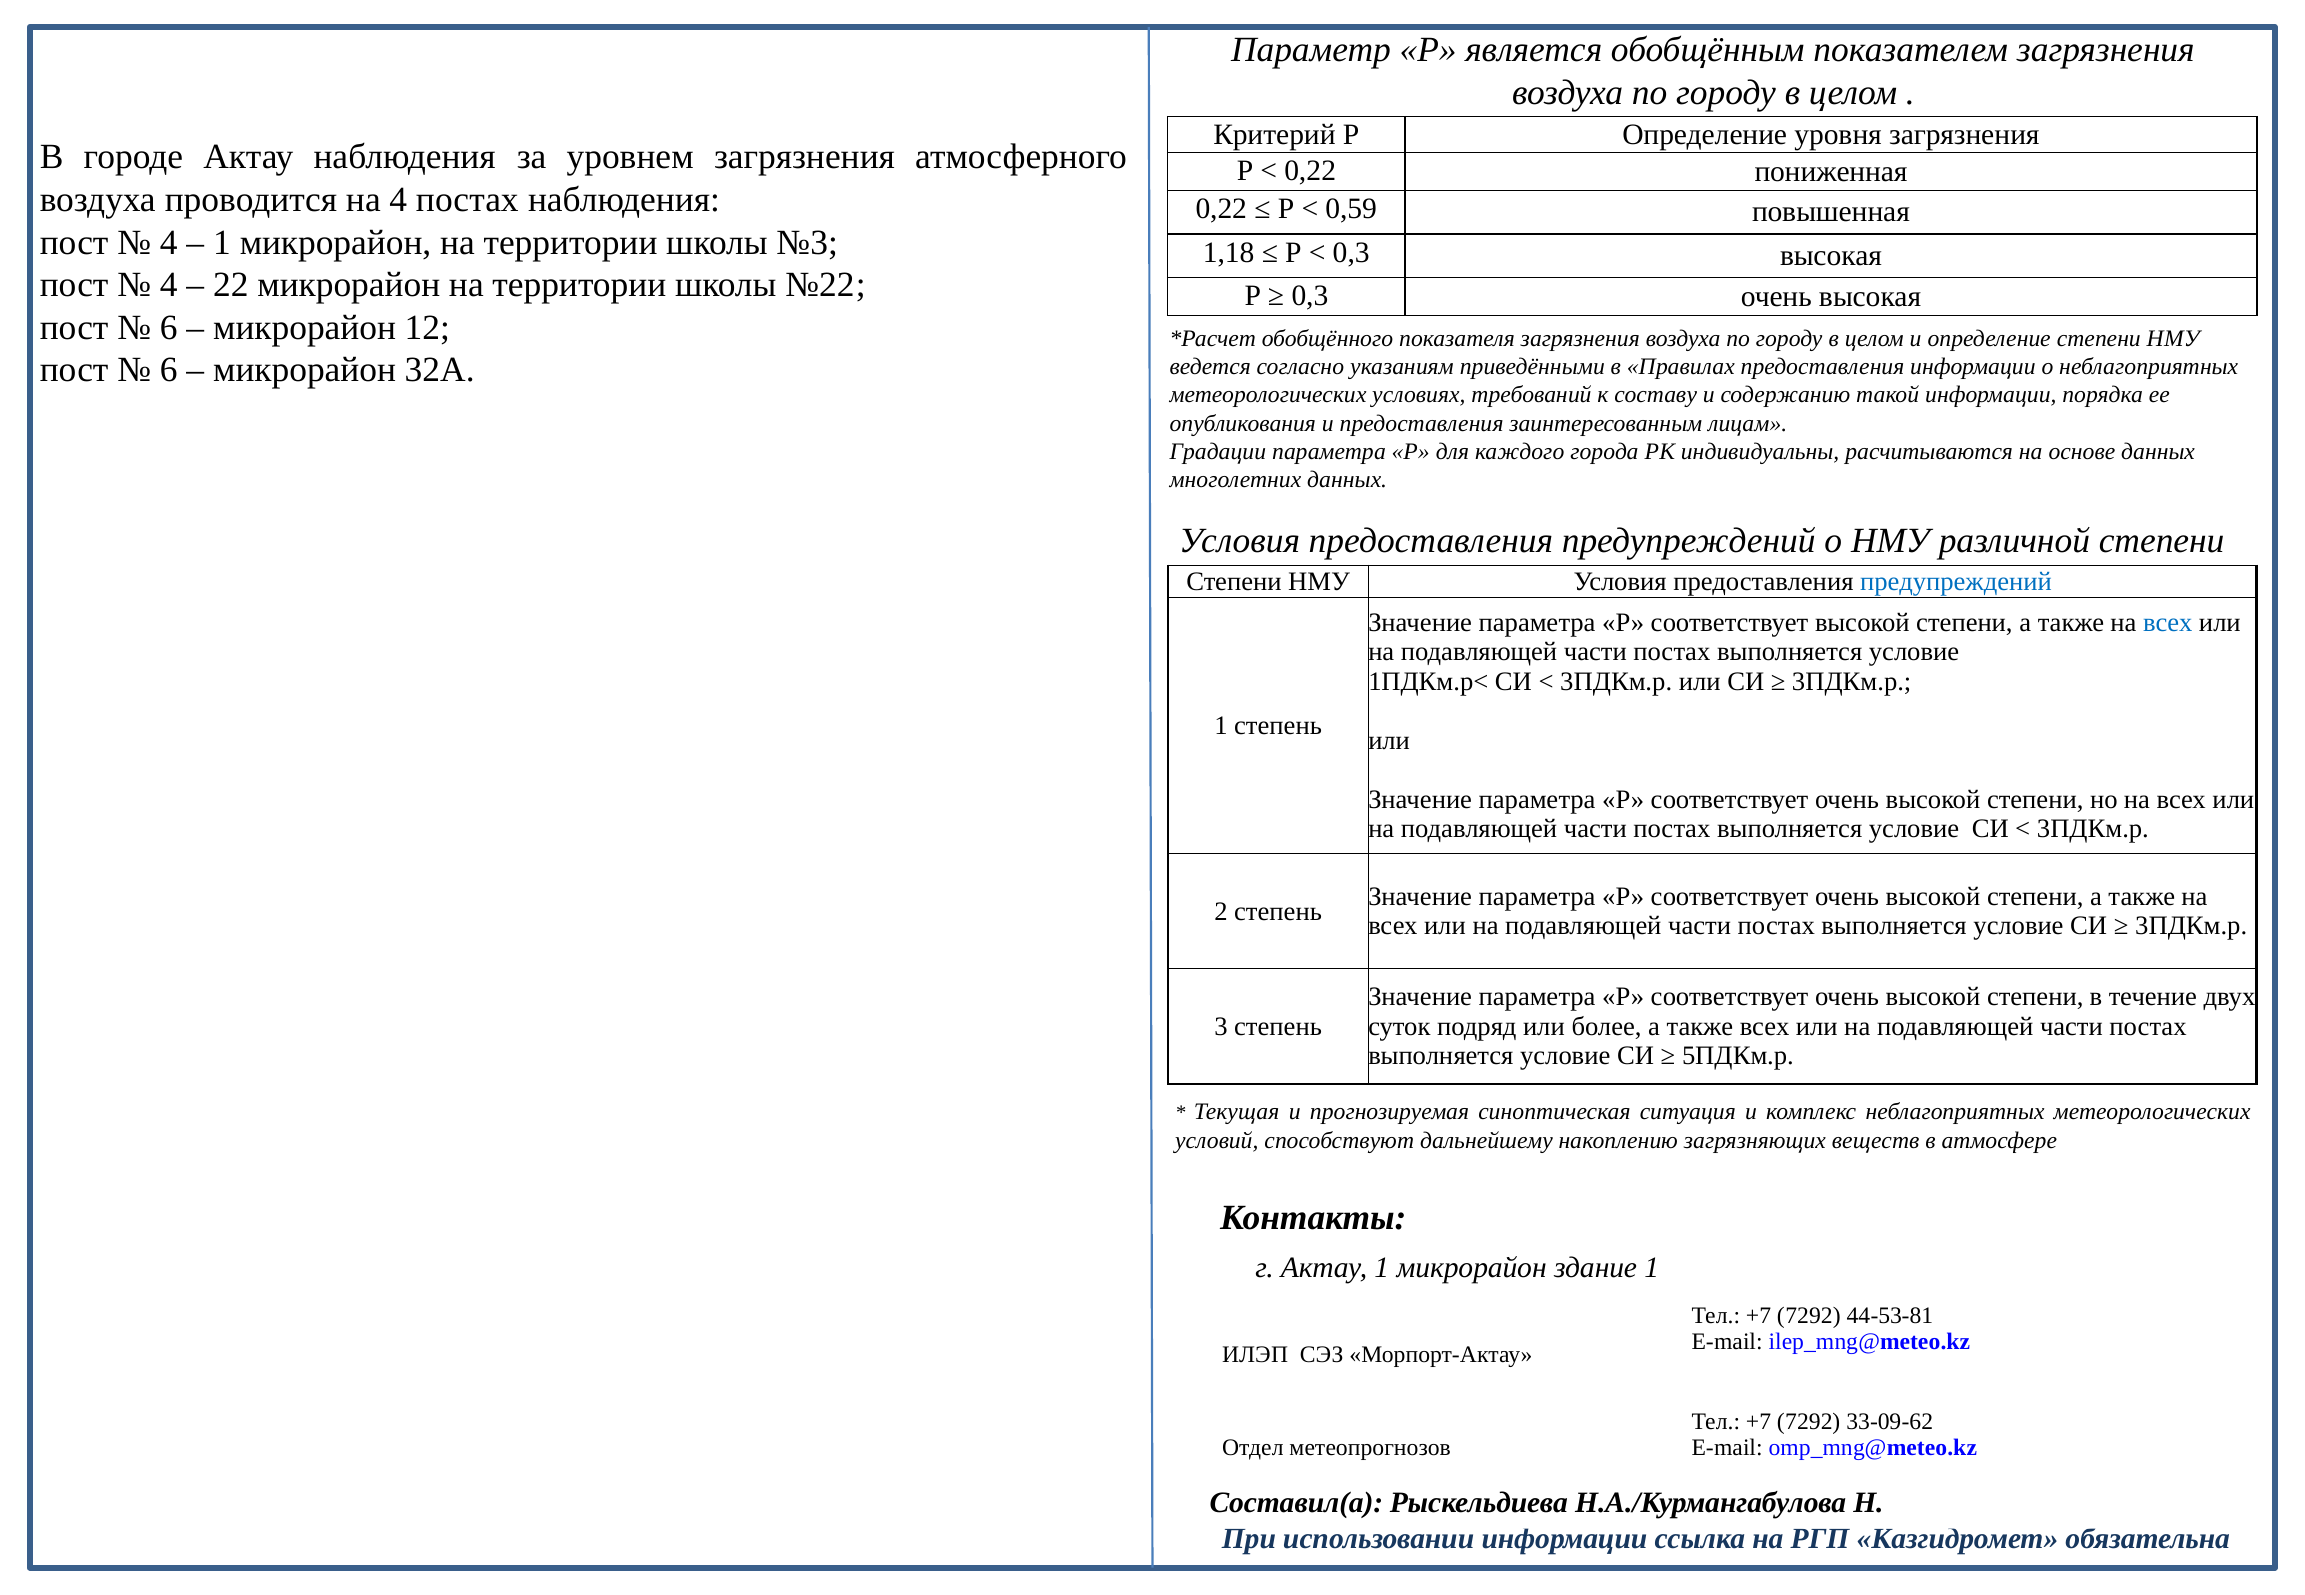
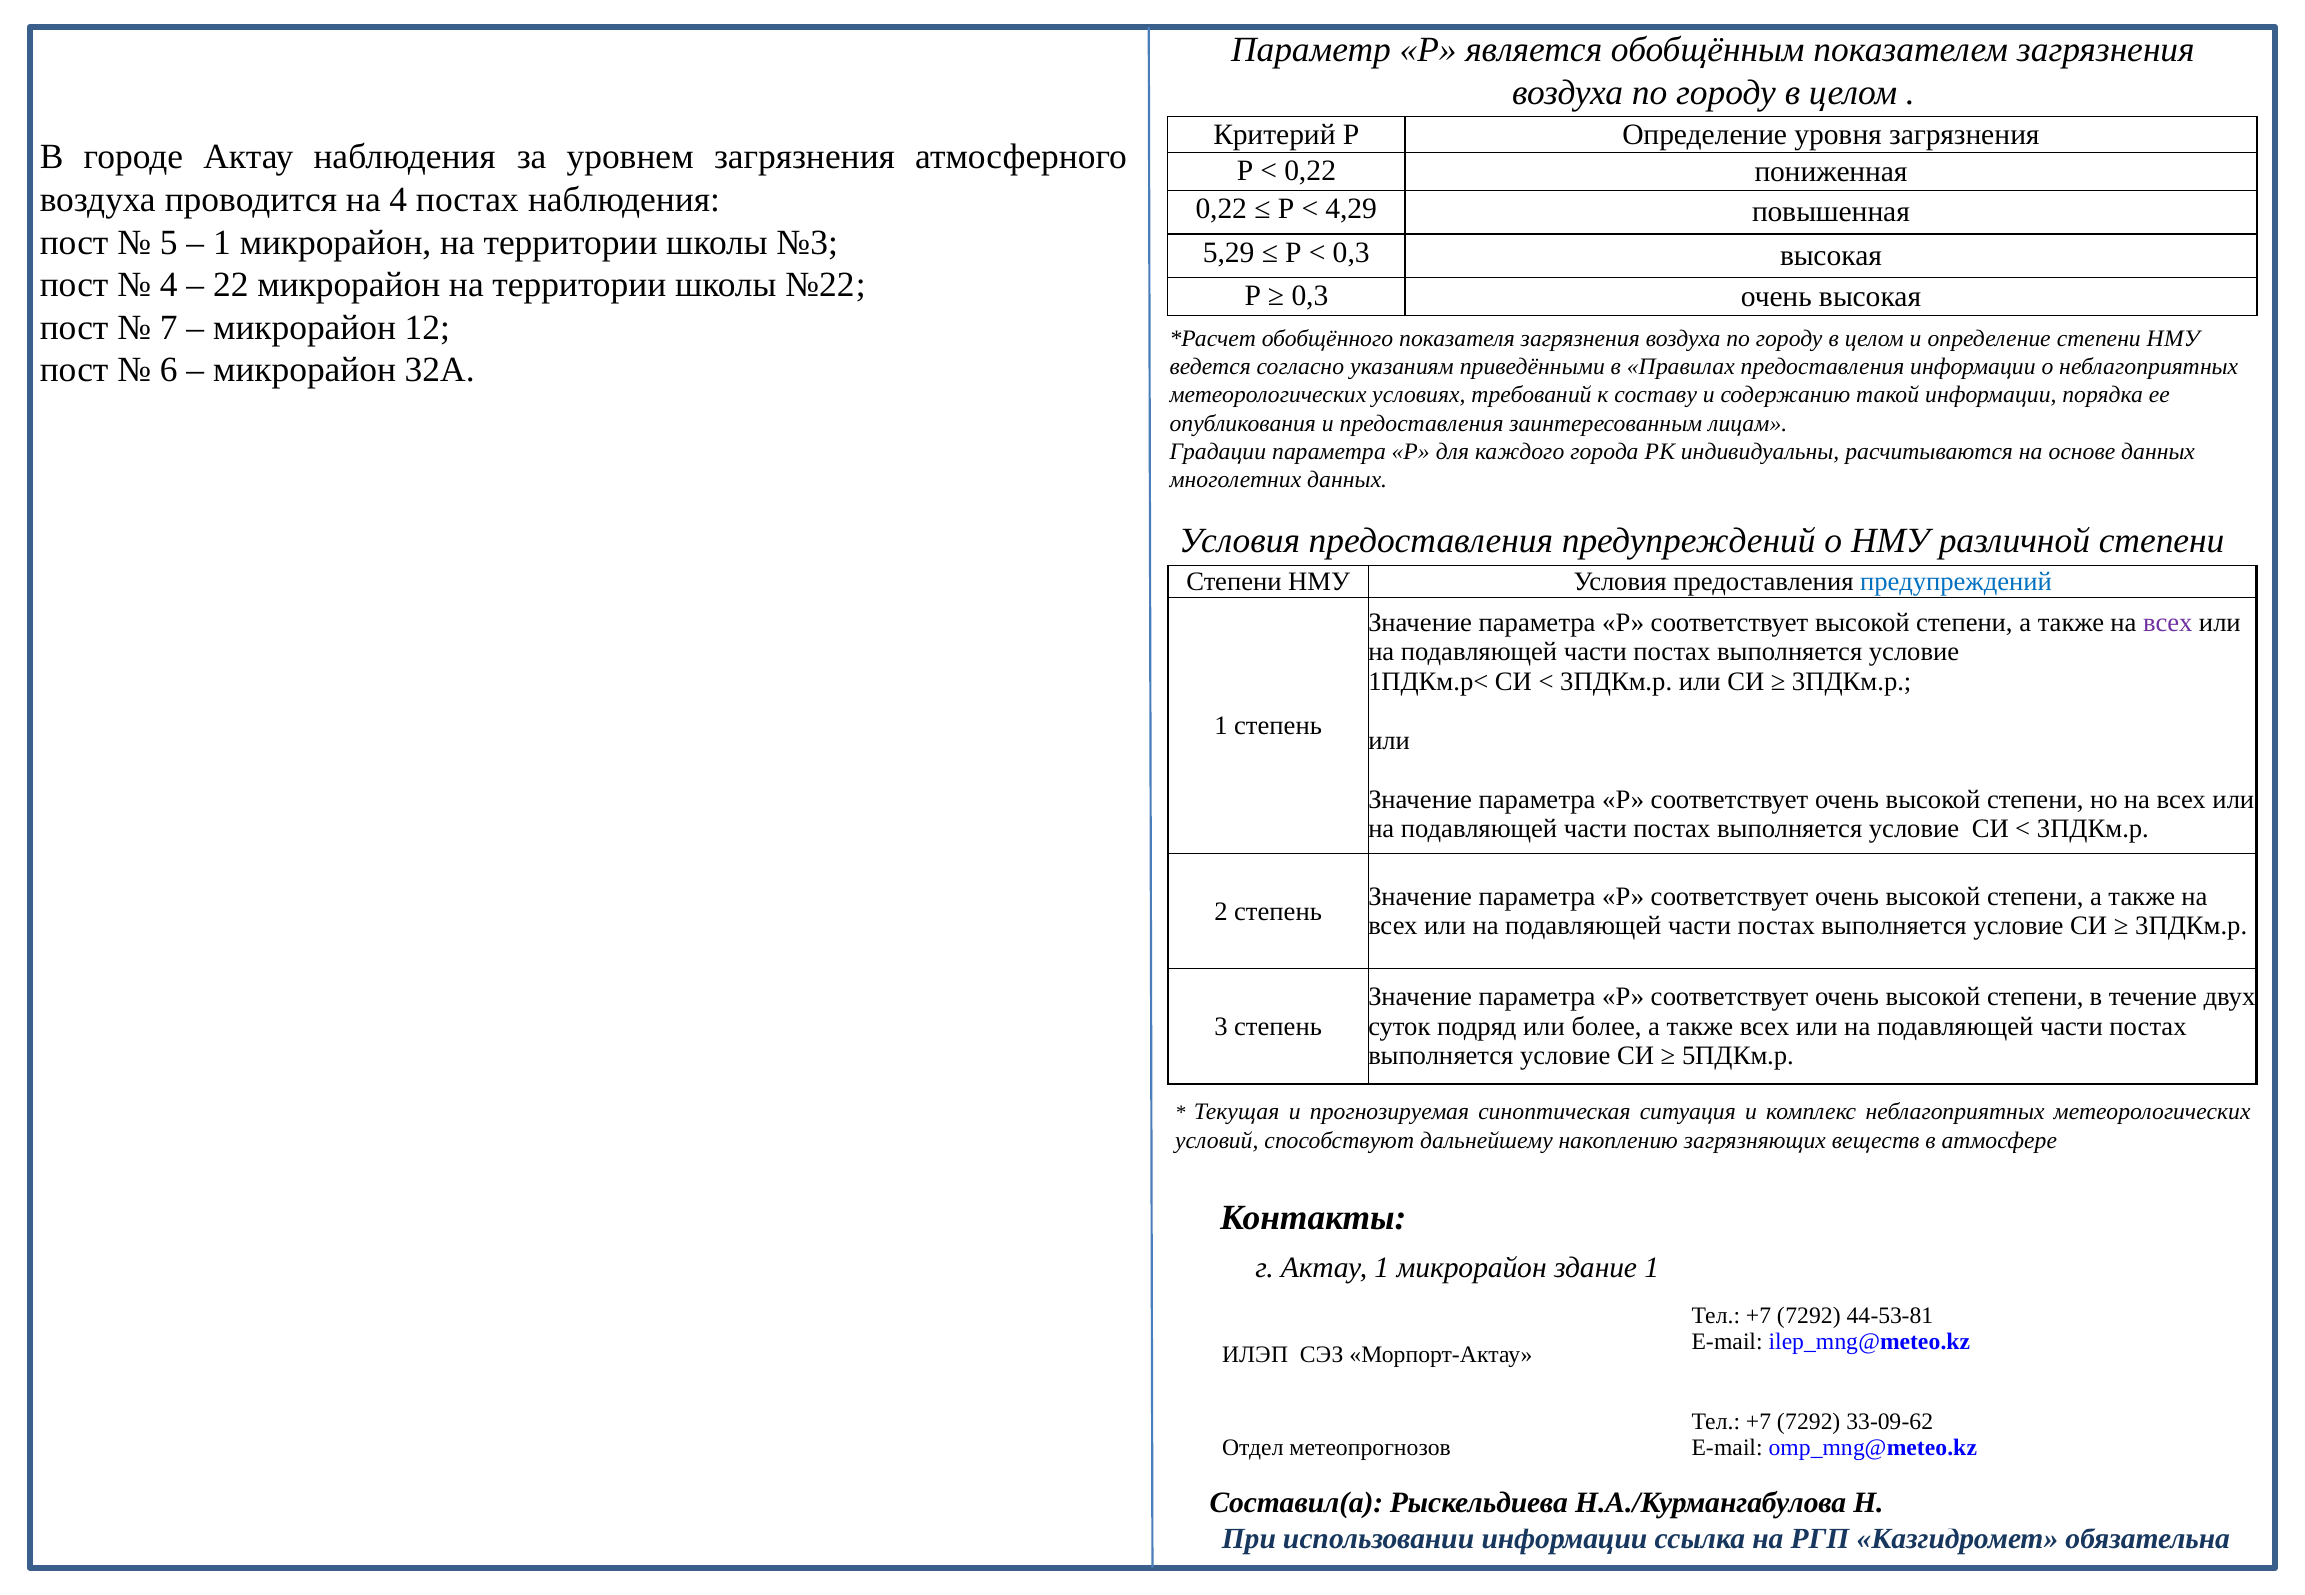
0,59: 0,59 -> 4,29 (1351, 209)
4: 4 -> 5 (169, 242)
1,18: 1,18 -> 5,29 (1229, 253)
6: 6 -> 7 (169, 328)
всех colour: blue -> purple (2168, 623)
